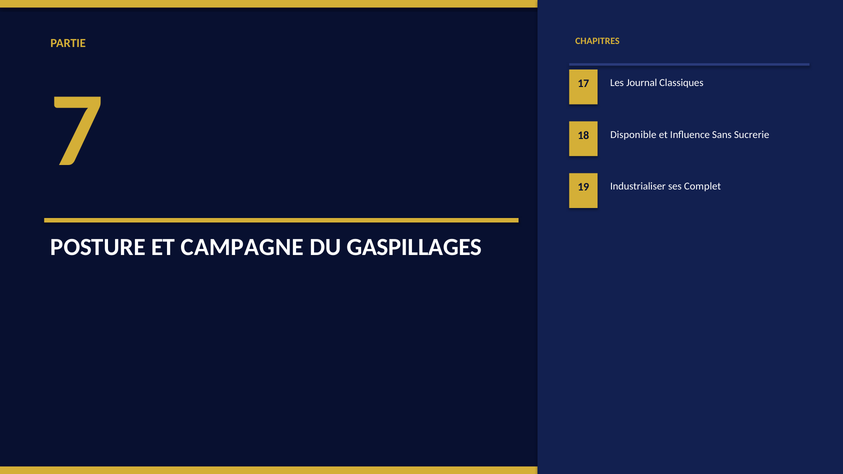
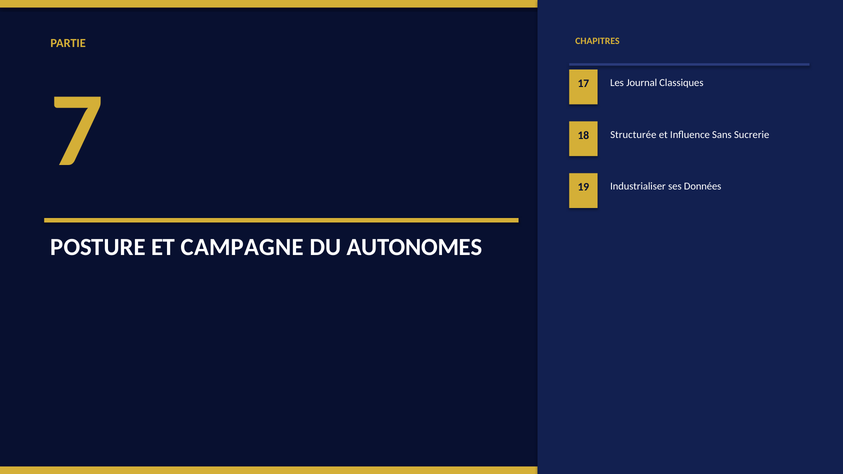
Disponible: Disponible -> Structurée (633, 135)
Complet: Complet -> Données (703, 187)
GASPILLAGES: GASPILLAGES -> AUTONOMES (414, 247)
